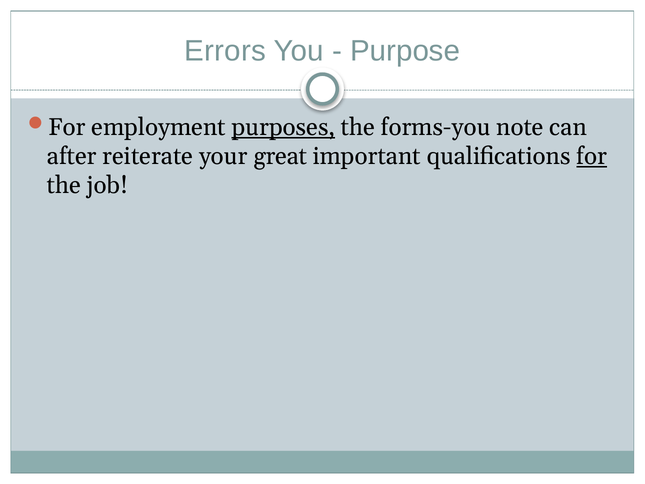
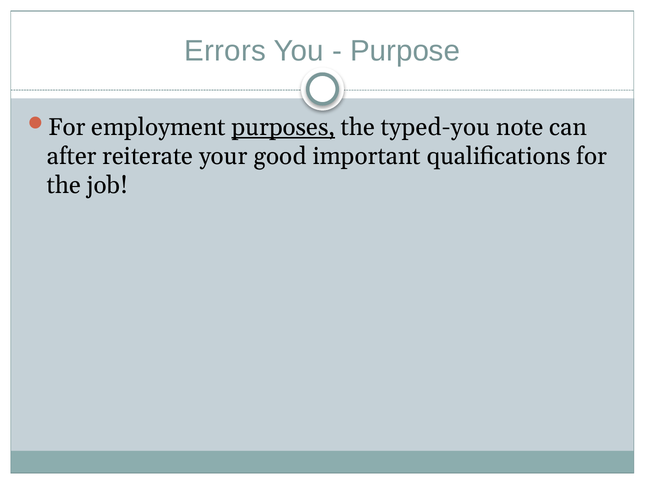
forms-you: forms-you -> typed-you (436, 127)
great: great -> good (280, 156)
for underline: present -> none (592, 156)
